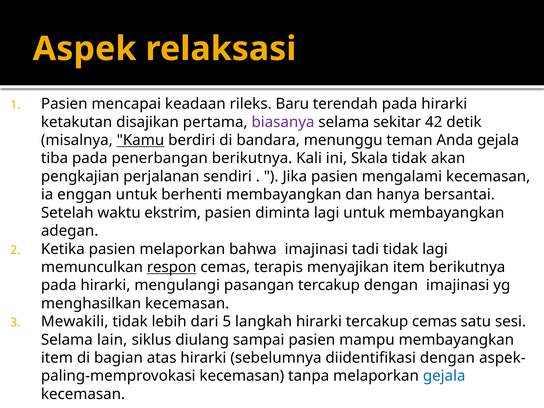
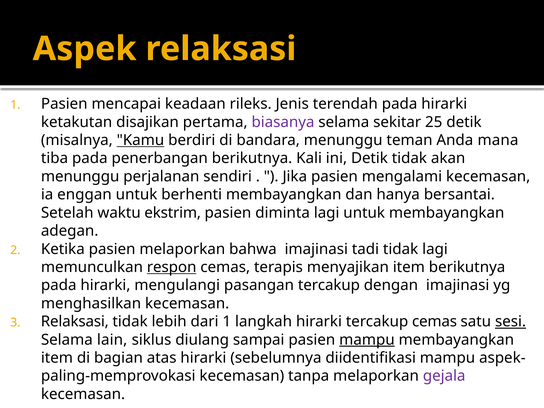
Baru: Baru -> Jenis (292, 104)
42: 42 -> 25 (434, 122)
Anda gejala: gejala -> mana (498, 140)
ini Skala: Skala -> Detik (369, 158)
pengkajian: pengkajian -> menunggu (80, 176)
3 Mewakili: Mewakili -> Relaksasi (75, 322)
dari 5: 5 -> 1 (227, 322)
sesi underline: none -> present (511, 322)
mampu underline: none -> present (367, 340)
diidentifikasi dengan: dengan -> mampu (447, 358)
gejala colour: blue -> purple (444, 376)
